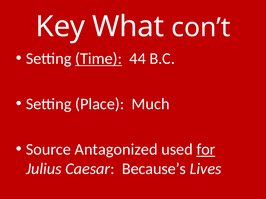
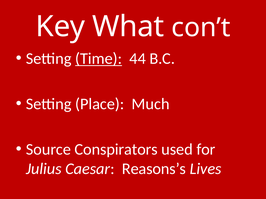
Antagonized: Antagonized -> Conspirators (116, 150)
for underline: present -> none (206, 150)
Because’s: Because’s -> Reasons’s (154, 169)
